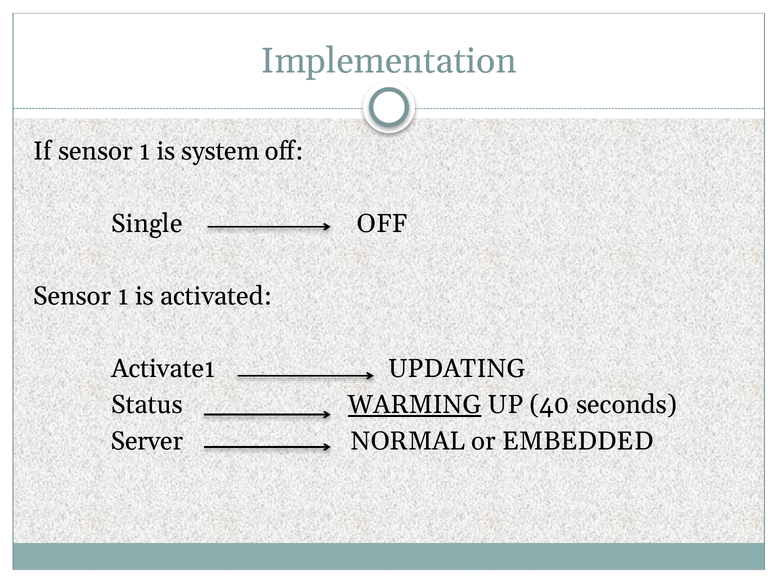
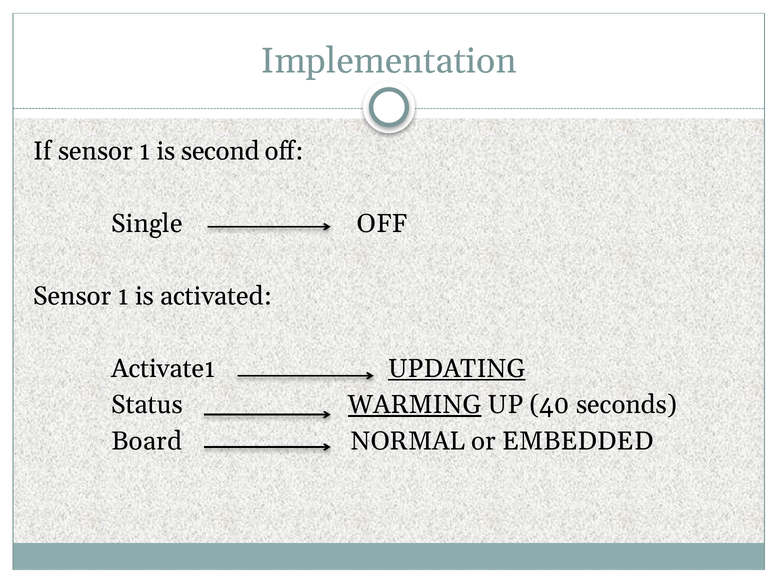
system: system -> second (220, 151)
UPDATING underline: none -> present (457, 369)
Server: Server -> Board (147, 442)
